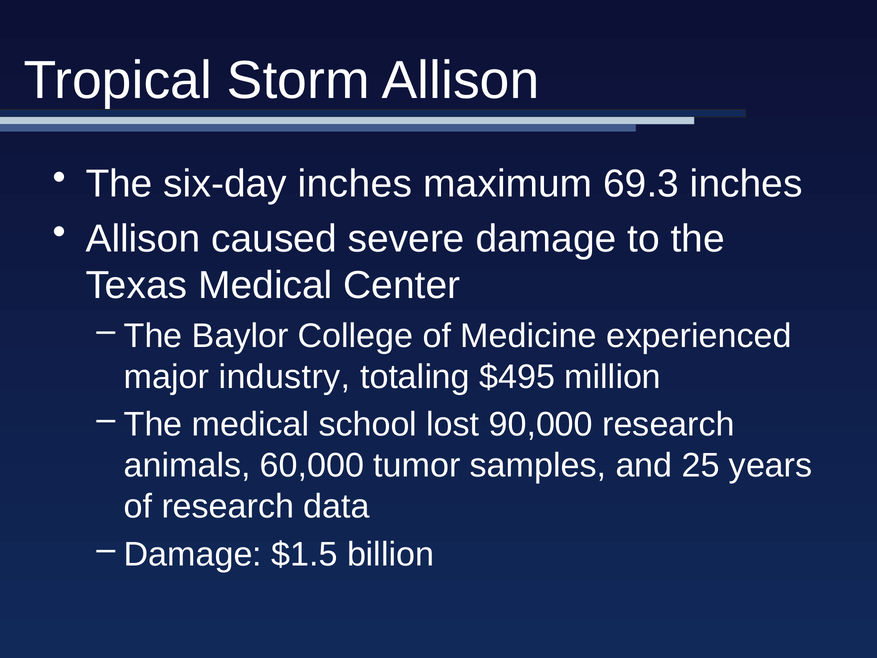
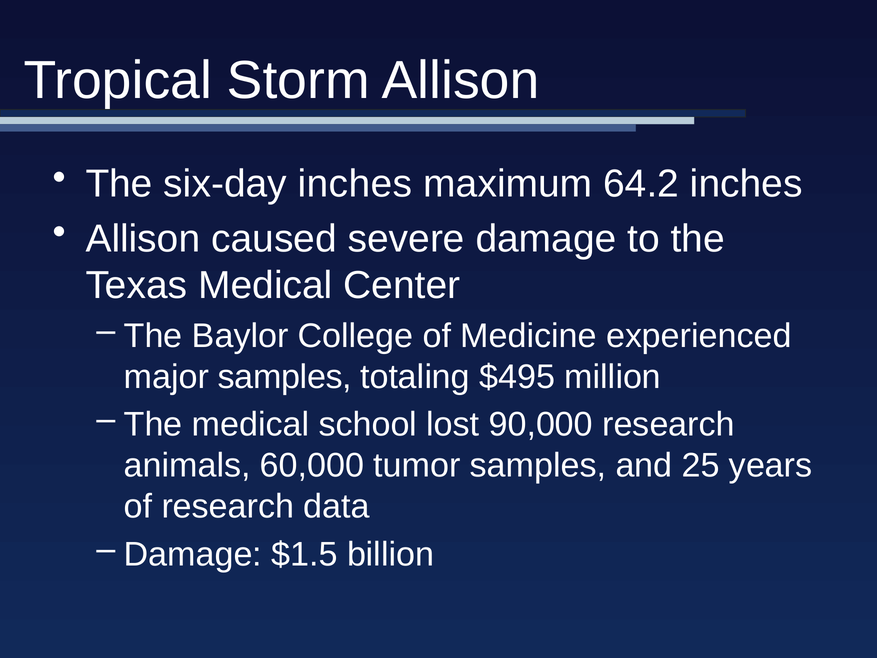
69.3: 69.3 -> 64.2 (641, 184)
major industry: industry -> samples (285, 377)
